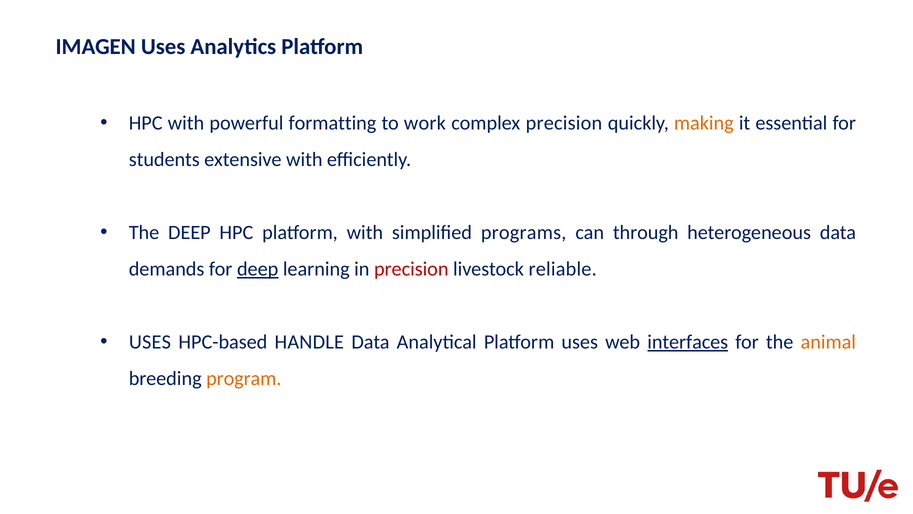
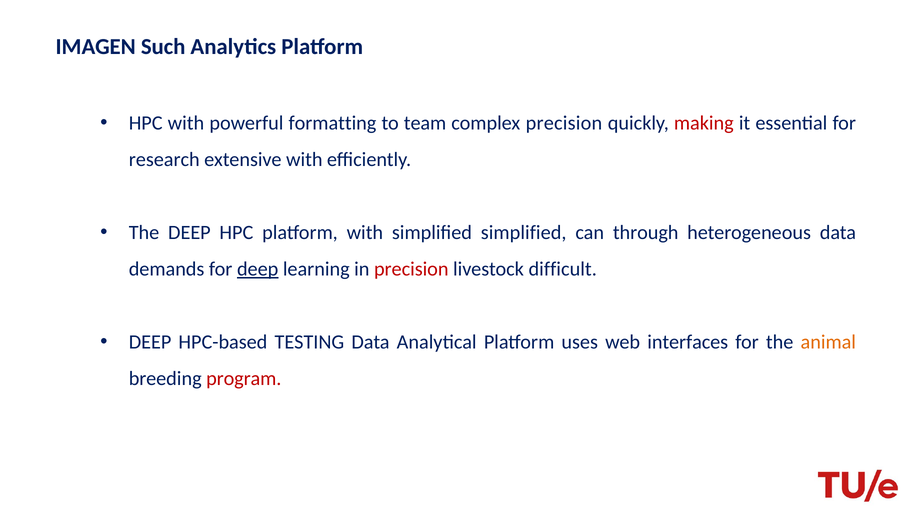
IMAGEN Uses: Uses -> Such (163, 46)
work: work -> team (425, 123)
making colour: orange -> red (704, 123)
students: students -> research (164, 159)
simplified programs: programs -> simplified (524, 232)
reliable: reliable -> difficult (563, 269)
USES: USES -> DEEP (150, 342)
HANDLE: HANDLE -> TESTING (309, 342)
interfaces underline: present -> none (688, 342)
program colour: orange -> red (244, 378)
